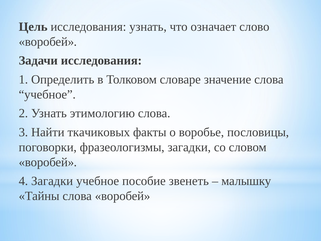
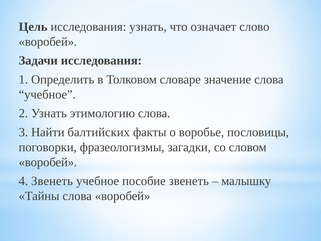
ткачиковых: ткачиковых -> балтийских (99, 132)
4 Загадки: Загадки -> Звенеть (52, 181)
